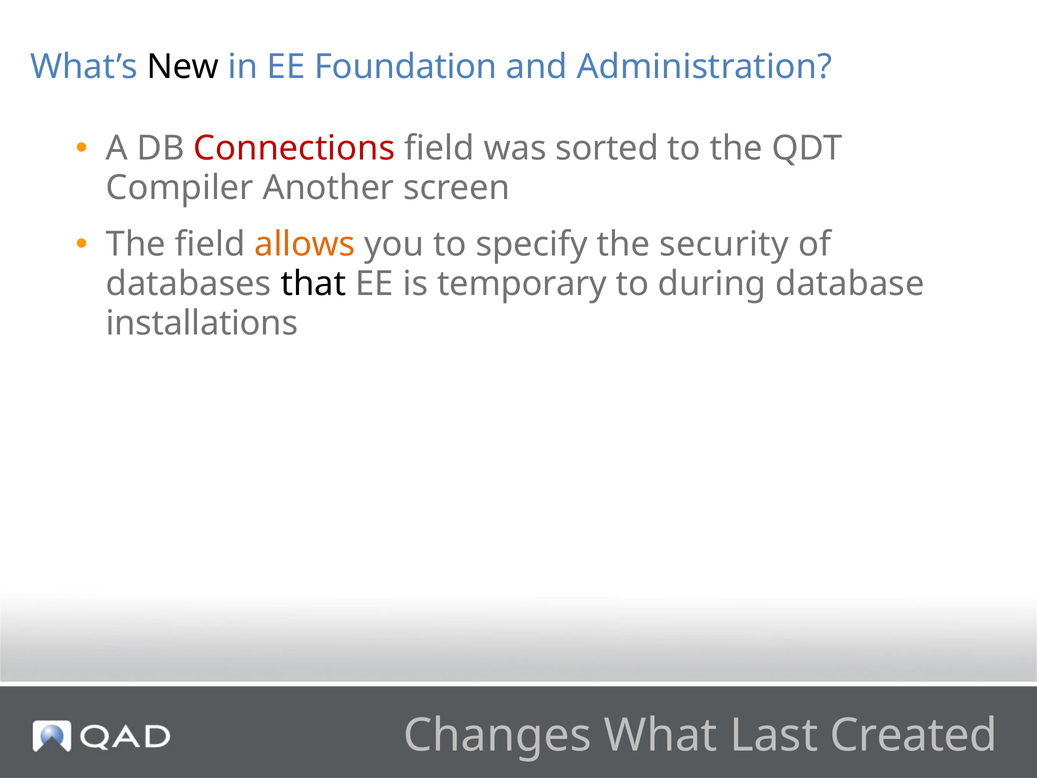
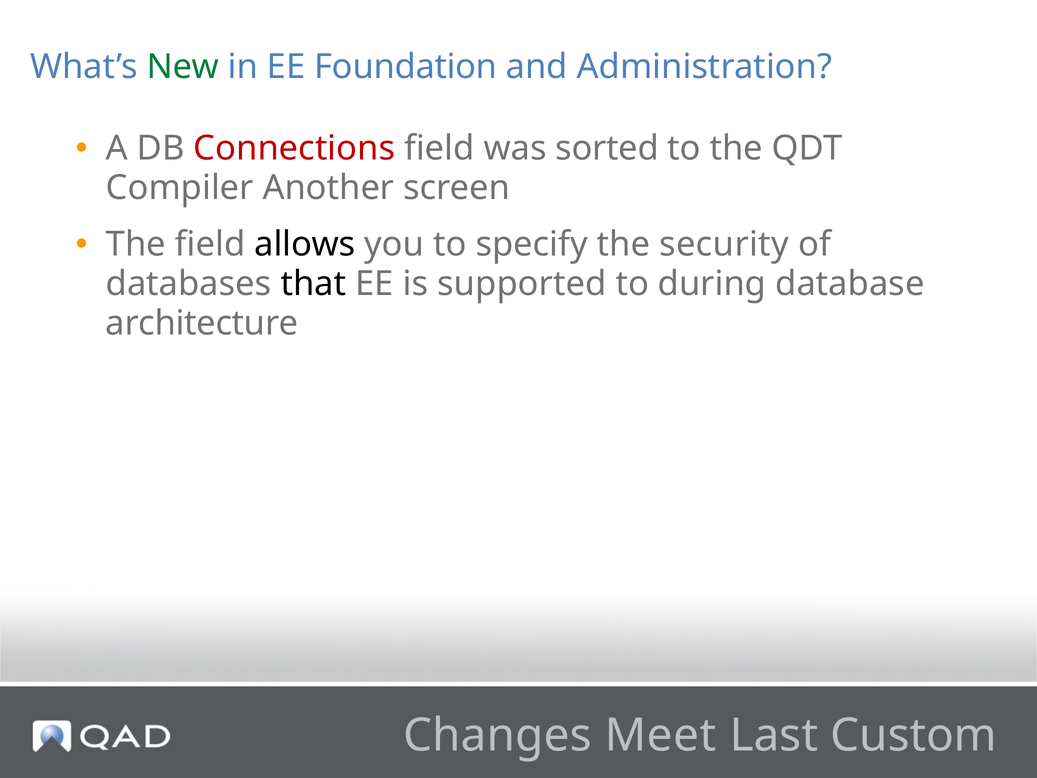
New colour: black -> green (183, 67)
allows colour: orange -> black (305, 244)
temporary: temporary -> supported (522, 284)
installations: installations -> architecture (202, 323)
What: What -> Meet (660, 735)
Created: Created -> Custom (914, 735)
